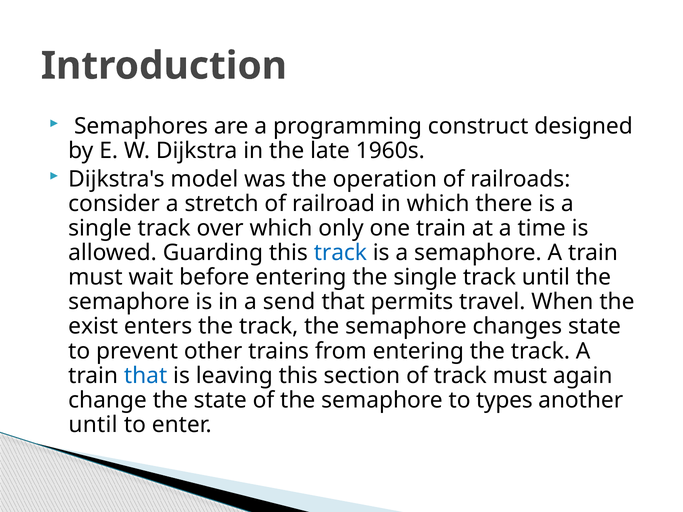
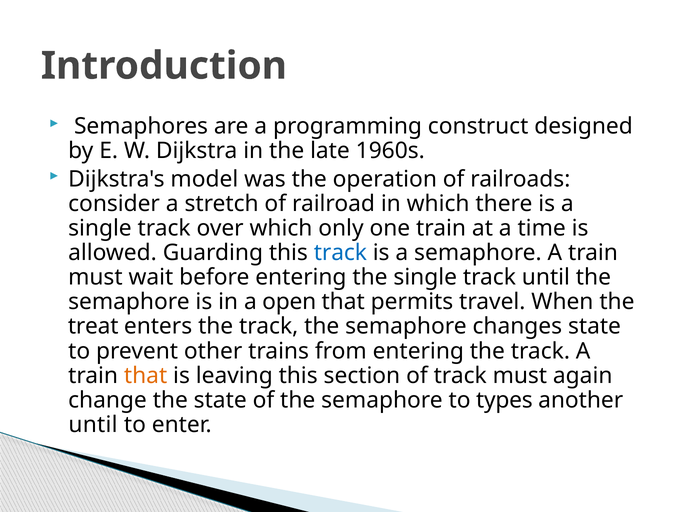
send: send -> open (289, 302)
exist: exist -> treat (93, 327)
that colour: blue -> orange (146, 376)
